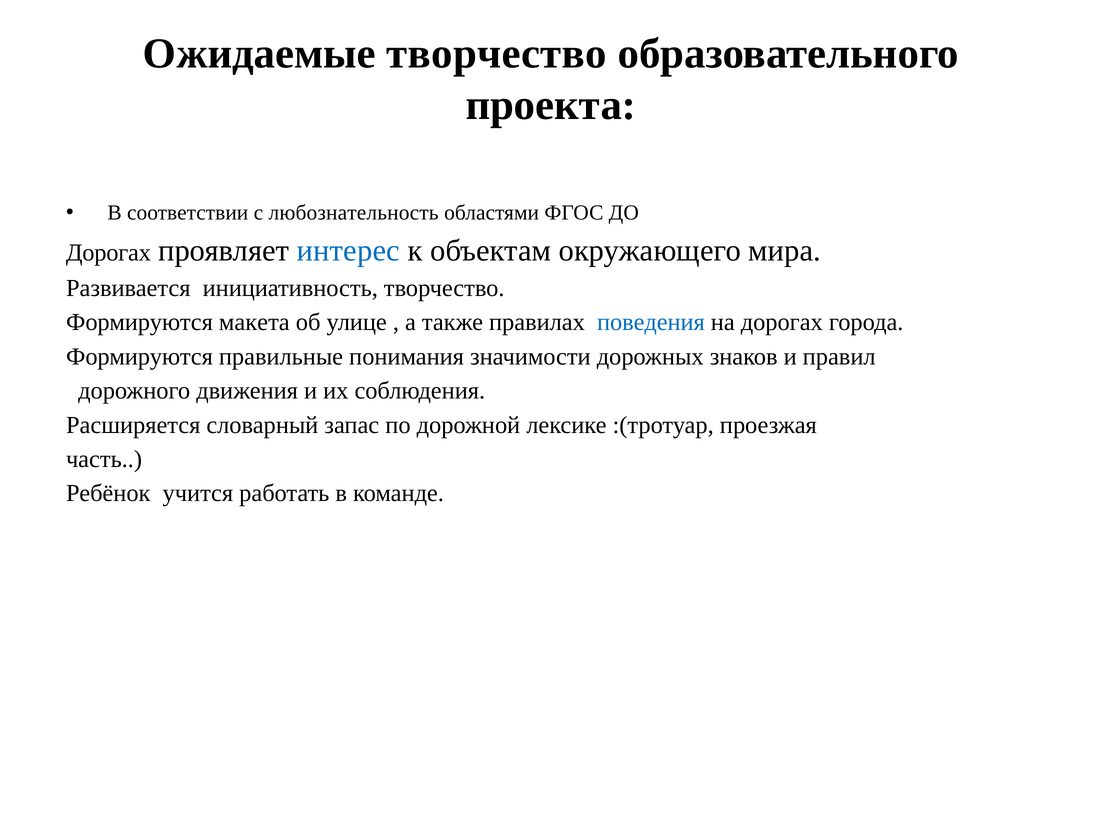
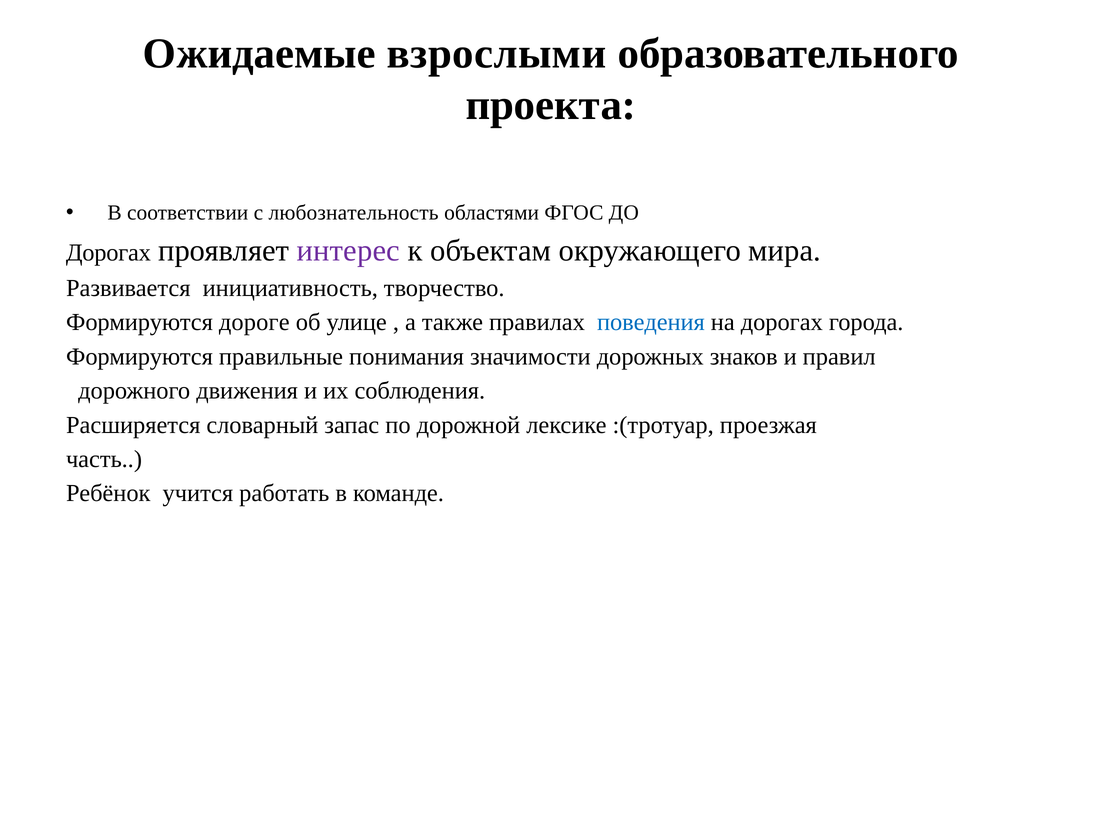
Ожидаемые творчество: творчество -> взрослыми (497, 53)
интерес colour: blue -> purple (348, 251)
макета: макета -> дороге (254, 323)
